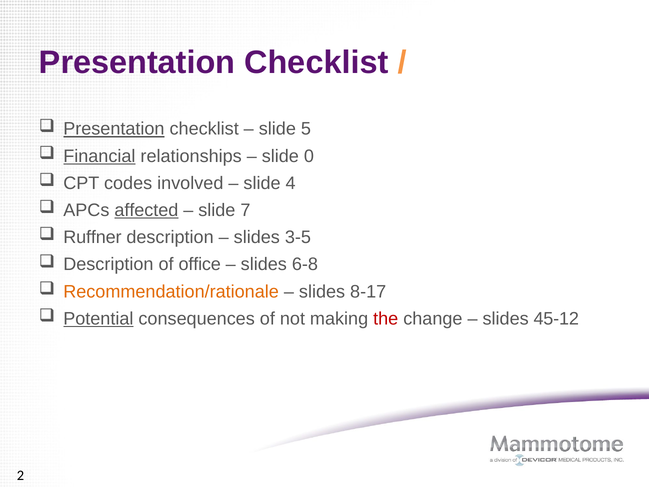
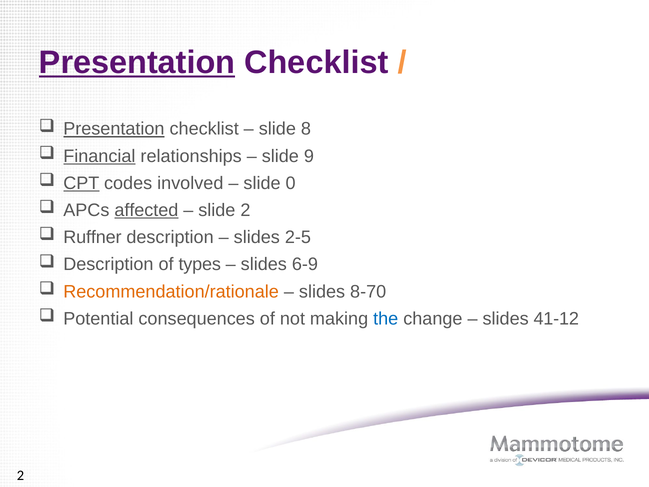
Presentation underline: none -> present (137, 62)
5: 5 -> 8 (306, 129)
0: 0 -> 9 (309, 156)
CPT underline: none -> present (81, 183)
4: 4 -> 0 (291, 183)
slide 7: 7 -> 2 (245, 210)
3-5: 3-5 -> 2-5 (298, 237)
office: office -> types (200, 264)
6-8: 6-8 -> 6-9 (305, 264)
8-17: 8-17 -> 8-70 (368, 291)
Potential underline: present -> none (98, 319)
the colour: red -> blue (386, 319)
45-12: 45-12 -> 41-12 (556, 319)
